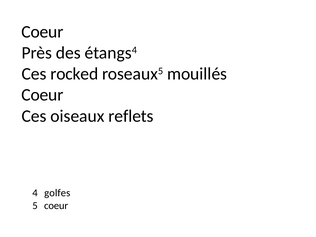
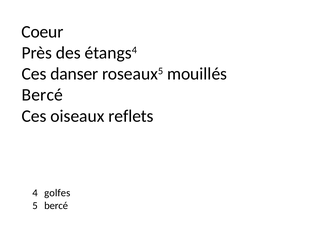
rocked: rocked -> danser (74, 74)
Coeur: Coeur -> Bercé (42, 95)
coeur: coeur -> bercé (56, 206)
